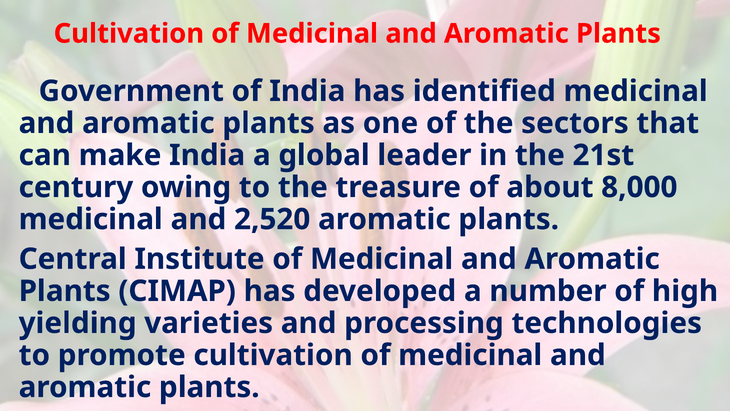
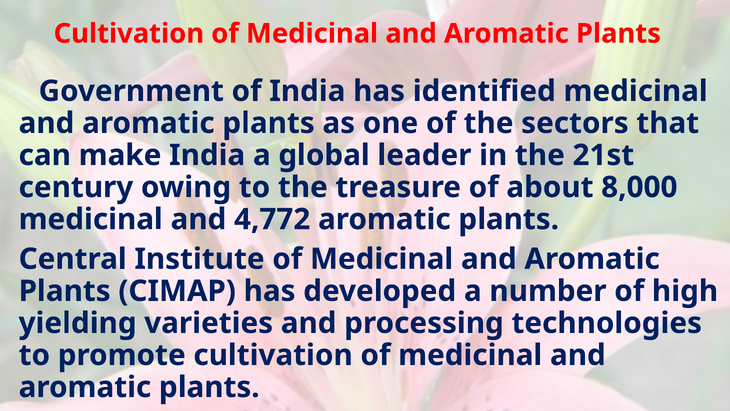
2,520: 2,520 -> 4,772 (272, 219)
